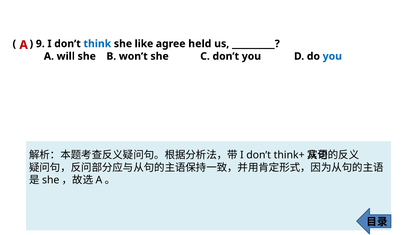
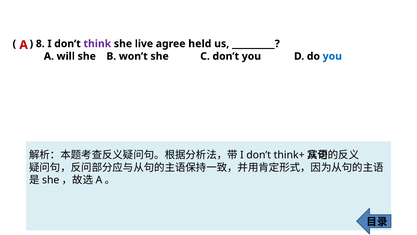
9: 9 -> 8 (40, 44)
think colour: blue -> purple (97, 44)
like: like -> live (144, 44)
